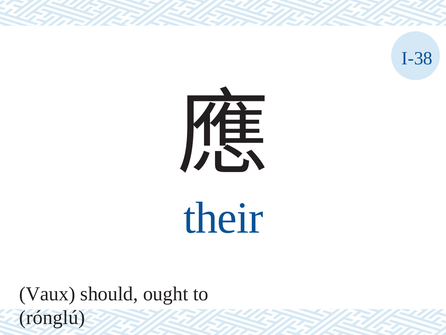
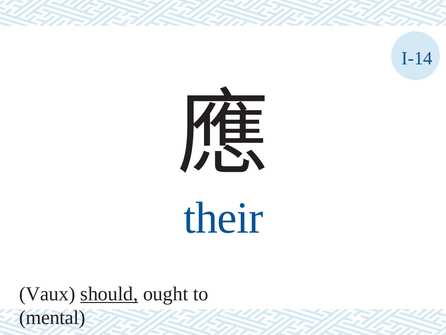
I-38: I-38 -> I-14 (417, 58)
should underline: none -> present (109, 293)
rónglú: rónglú -> mental (52, 317)
